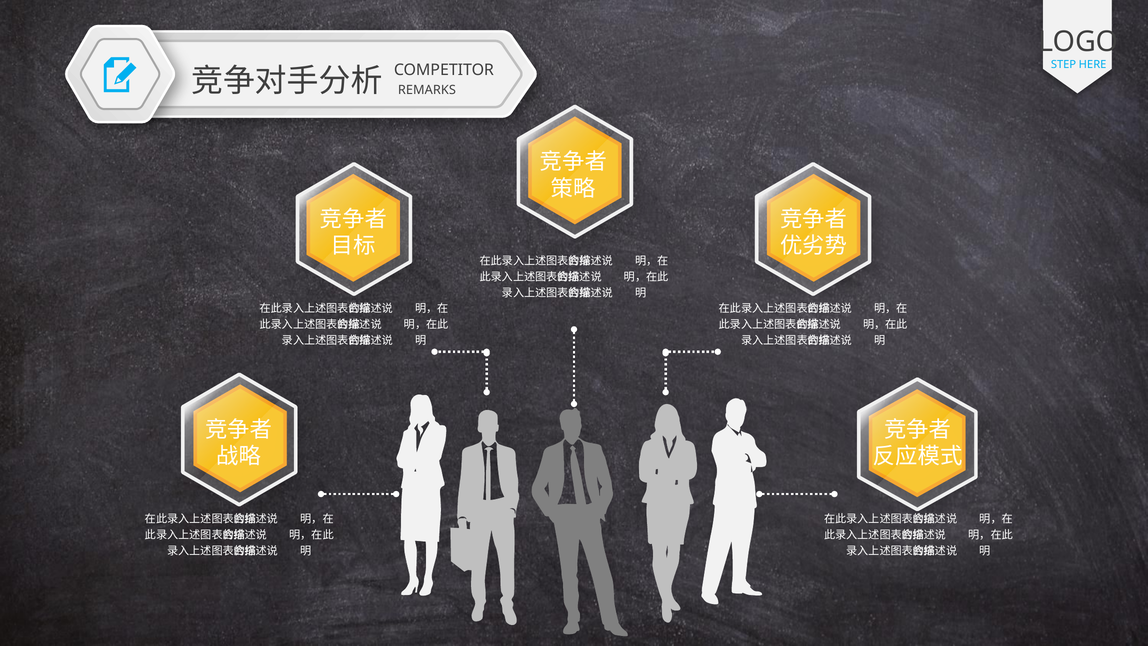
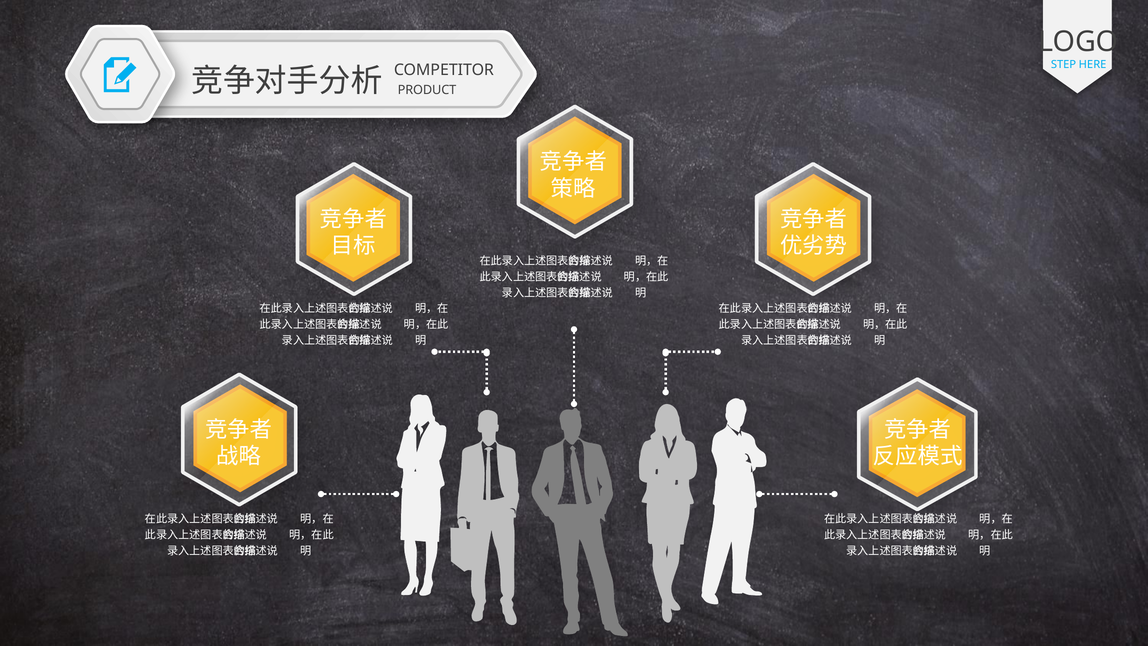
REMARKS: REMARKS -> PRODUCT (427, 90)
